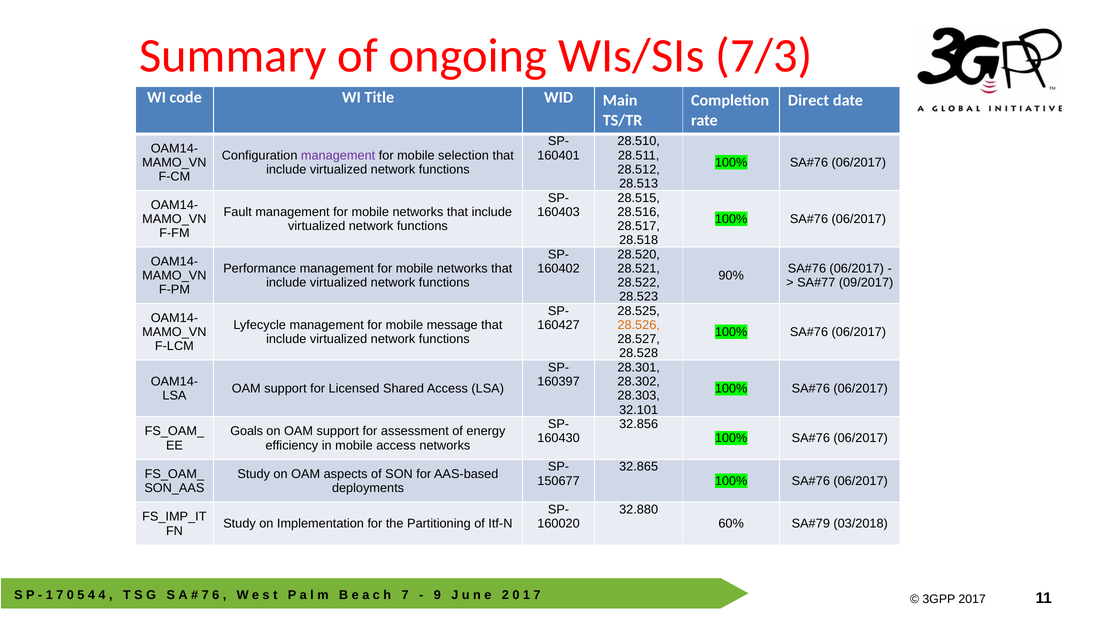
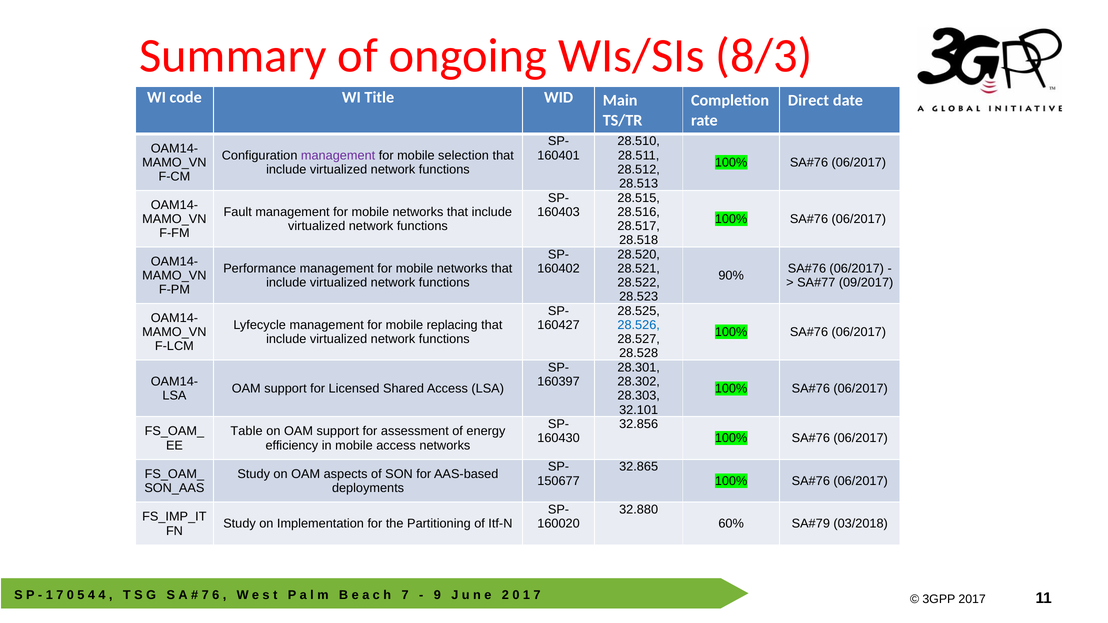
7/3: 7/3 -> 8/3 (764, 56)
message: message -> replacing (452, 325)
28.526 colour: orange -> blue (639, 325)
Goals: Goals -> Table (247, 431)
